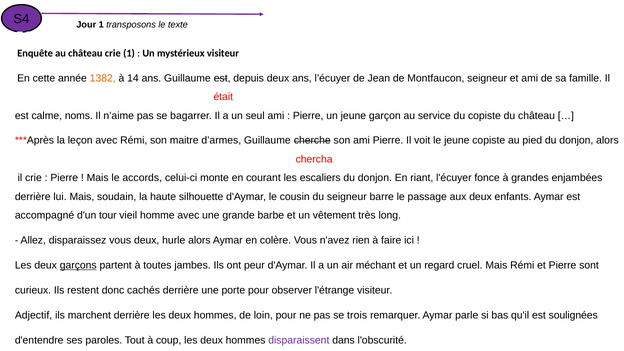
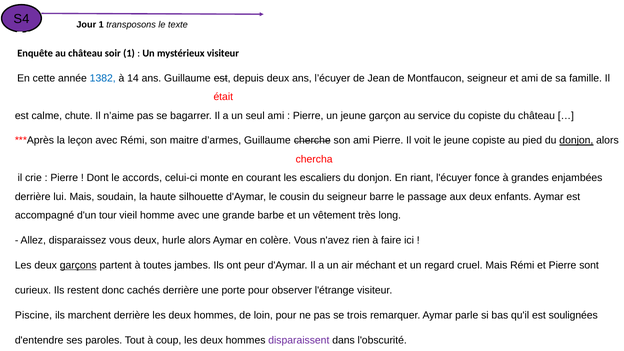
château crie: crie -> soir (113, 53)
1382 colour: orange -> blue (103, 78)
noms: noms -> chute (79, 116)
donjon underline: none -> present (576, 141)
Mais: Mais -> Dont (98, 178)
Adjectif: Adjectif -> Piscine (34, 315)
